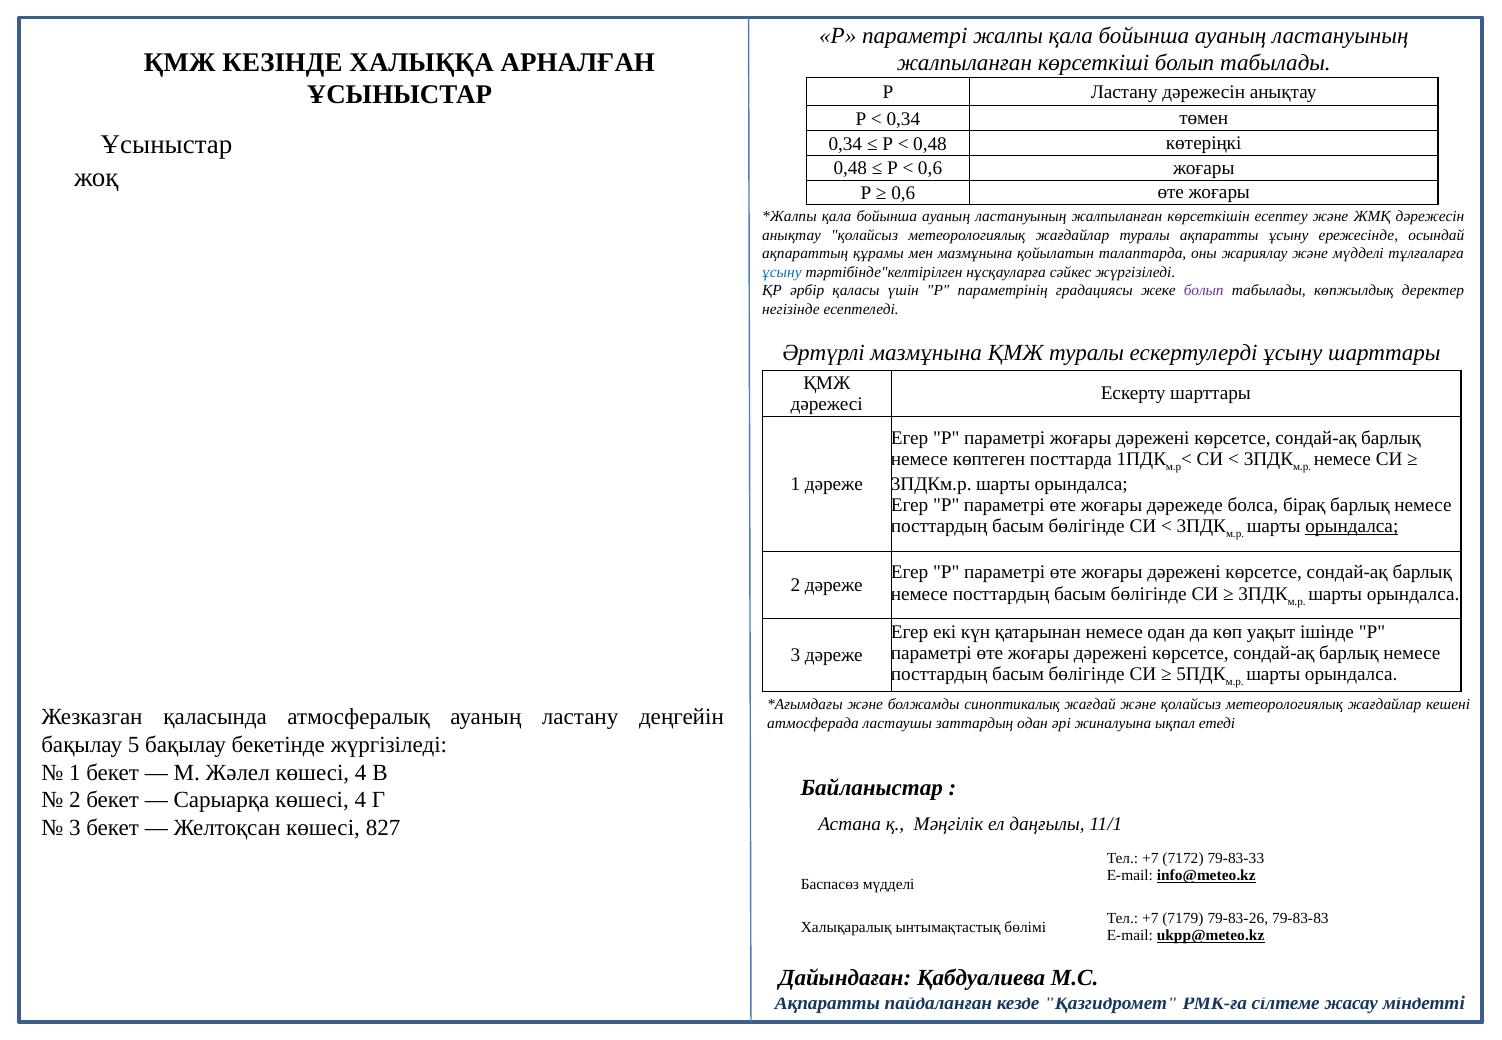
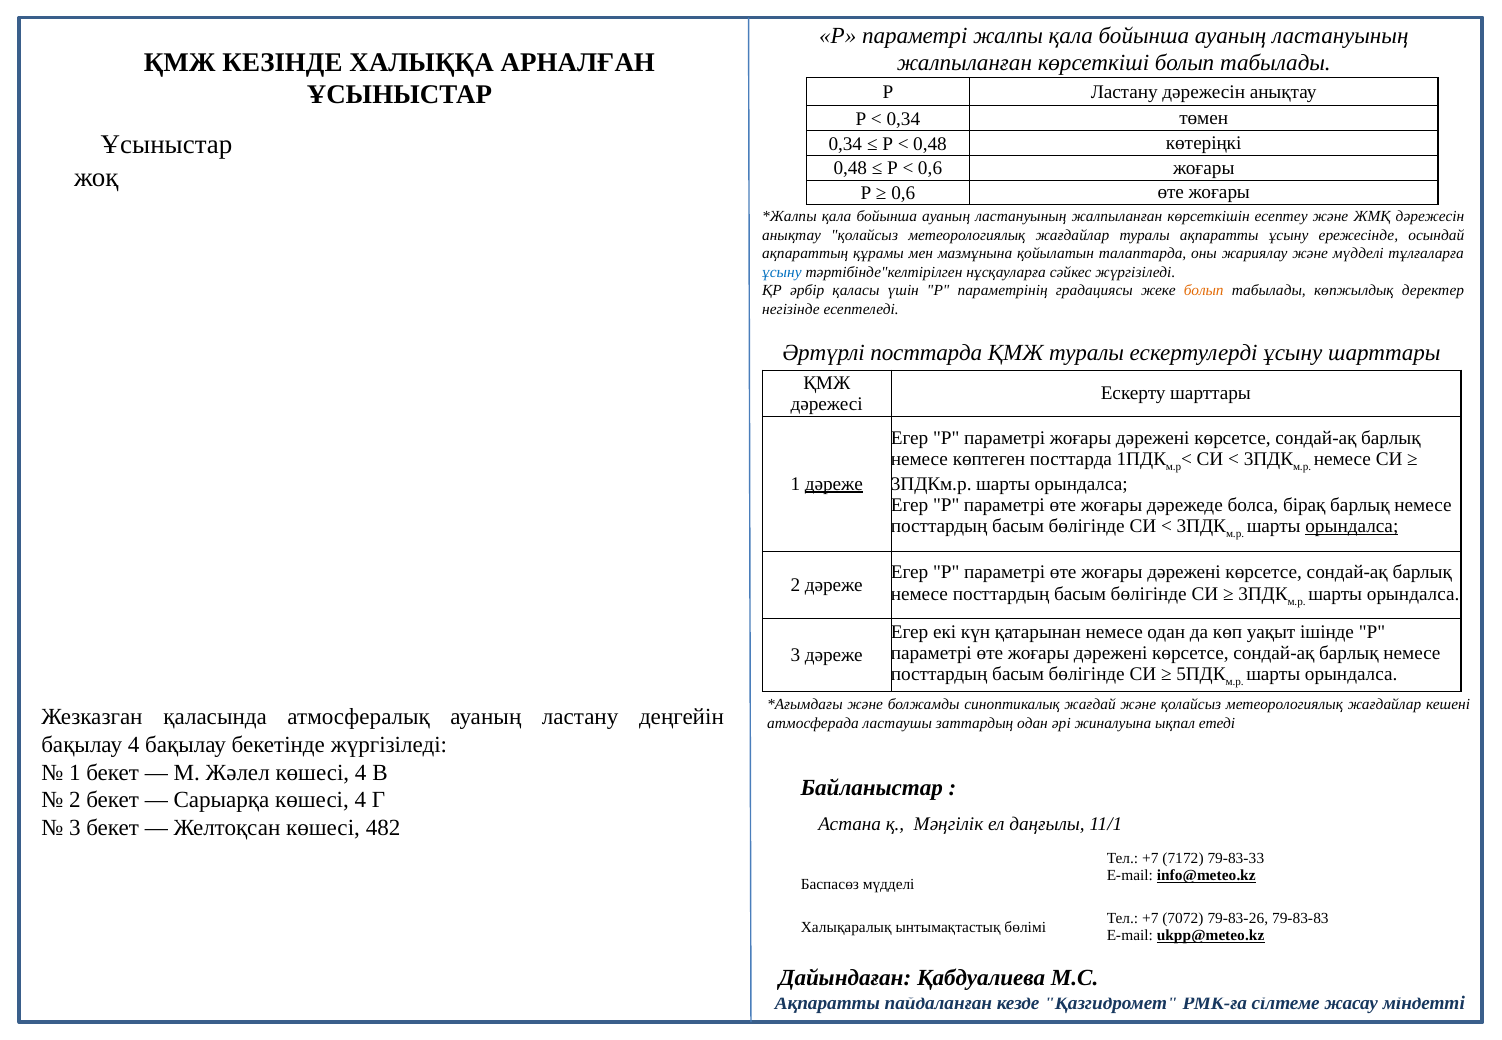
болып colour: purple -> orange (1204, 291)
Әртүрлі мазмұнына: мазмұнына -> посттарда (926, 353)
дәреже underline: none -> present (834, 484)
бақылау 5: 5 -> 4 (134, 745)
827: 827 -> 482 (383, 828)
7179: 7179 -> 7072 (1183, 919)
